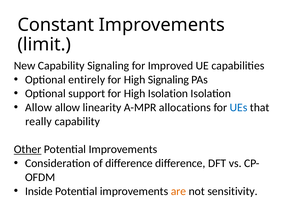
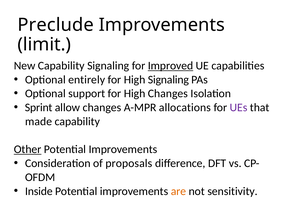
Constant: Constant -> Preclude (56, 25)
Improved underline: none -> present (171, 66)
High Isolation: Isolation -> Changes (168, 94)
Allow: Allow -> Sprint (39, 108)
allow linearity: linearity -> changes (102, 108)
UEs colour: blue -> purple (239, 108)
really: really -> made (39, 122)
of difference: difference -> proposals (129, 163)
